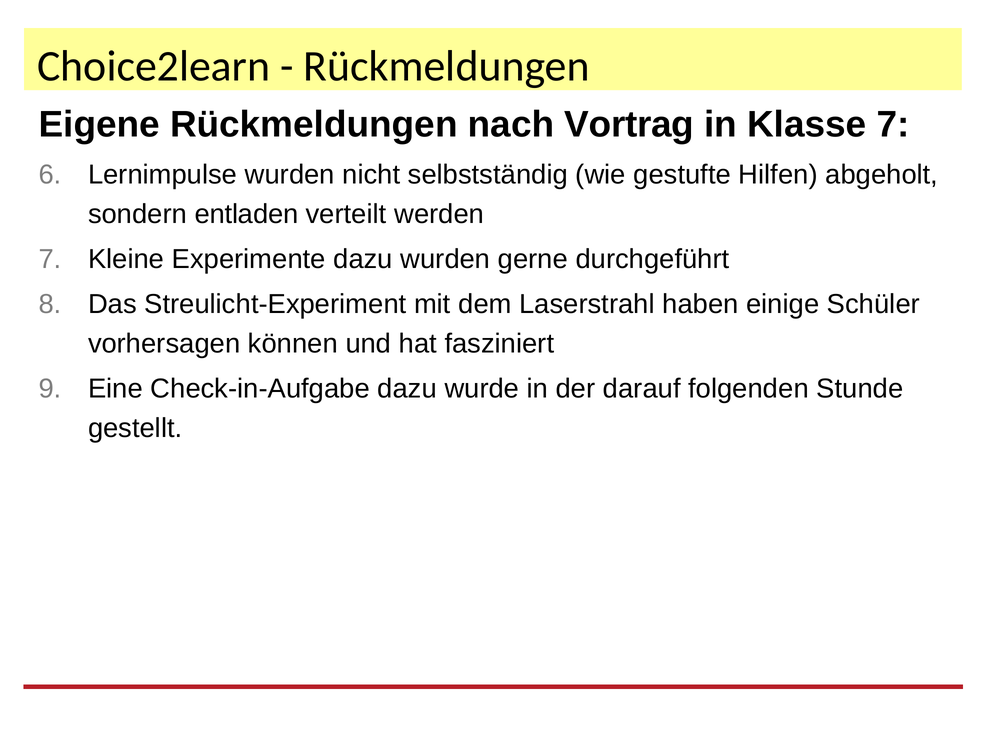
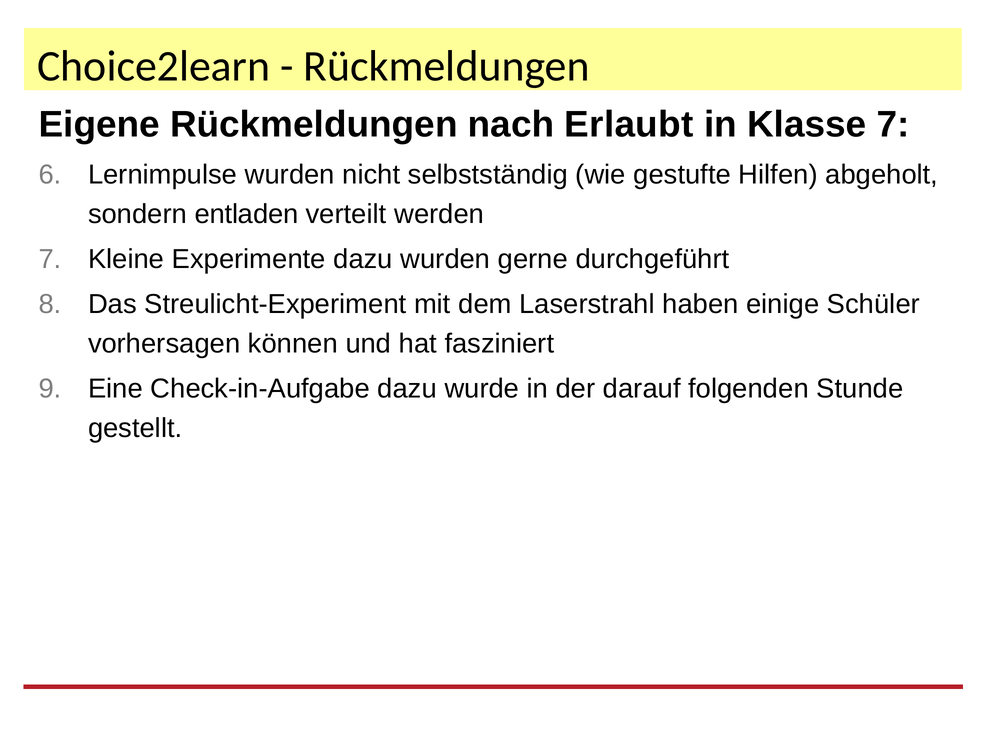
Vortrag: Vortrag -> Erlaubt (629, 124)
